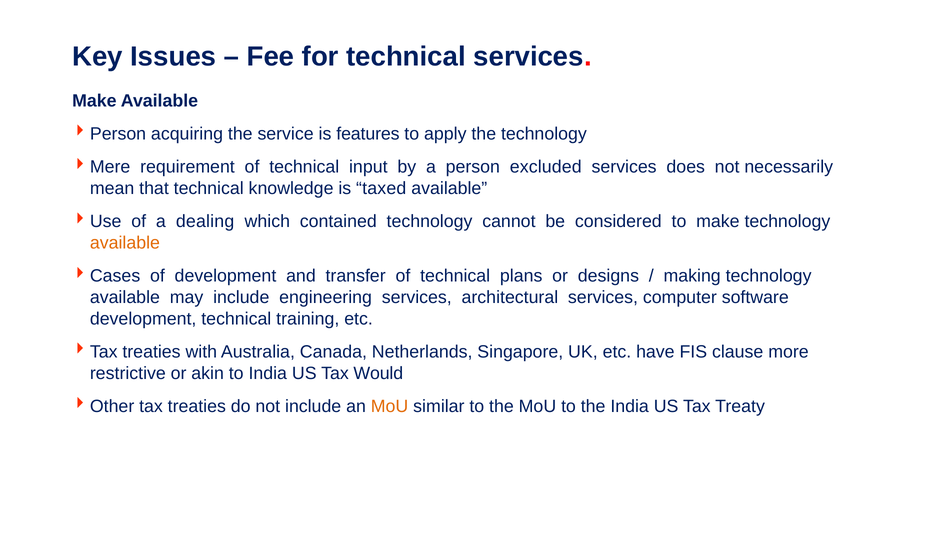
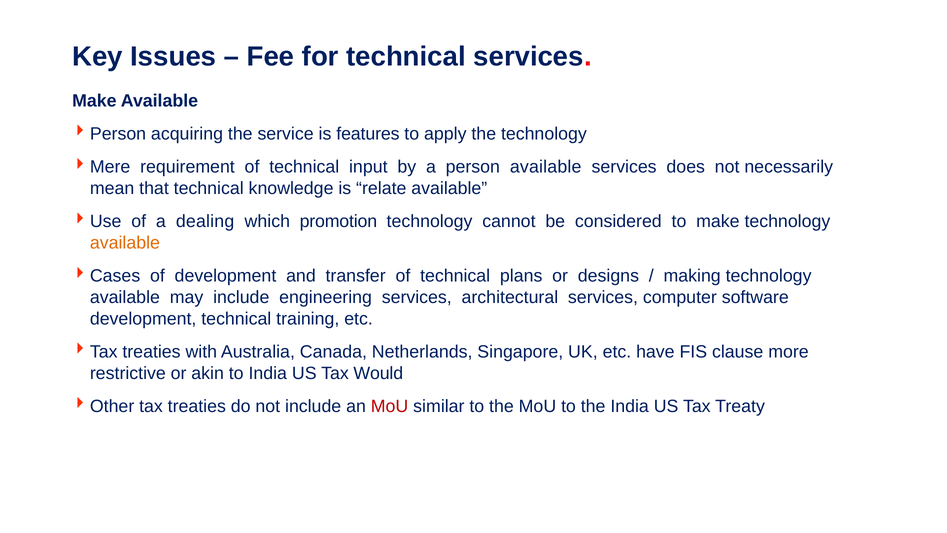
person excluded: excluded -> available (546, 167)
taxed: taxed -> relate (381, 188)
contained: contained -> promotion (338, 221)
MoU colour: orange -> red (390, 406)
